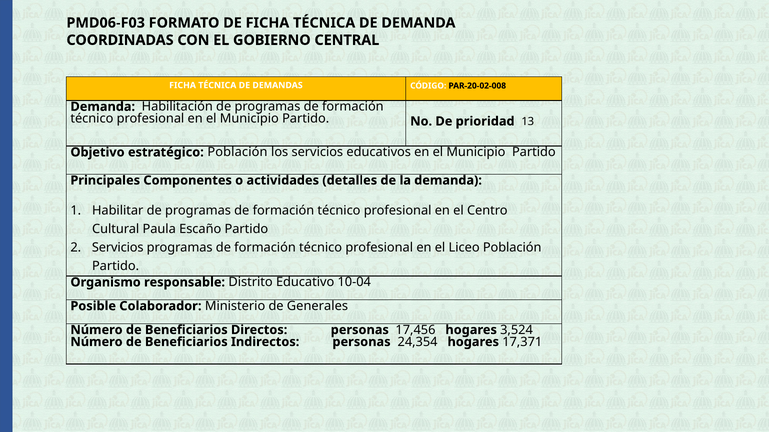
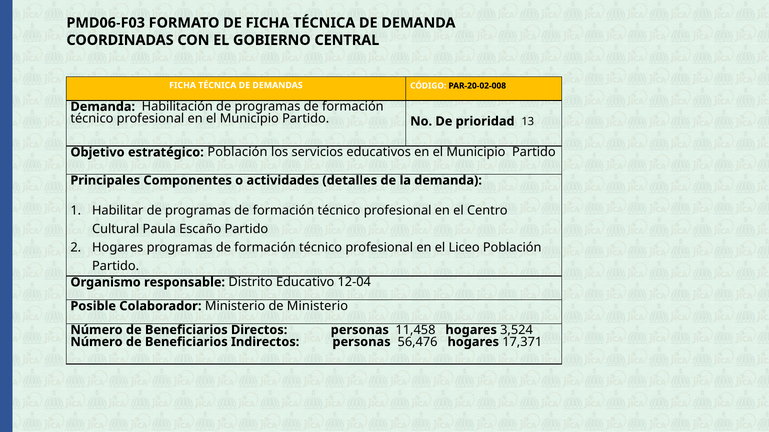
Servicios: Servicios -> Hogares (118, 248)
10-04: 10-04 -> 12-04 (354, 283)
de Generales: Generales -> Ministerio (317, 306)
17,456: 17,456 -> 11,458 (415, 330)
24,354: 24,354 -> 56,476 (418, 342)
